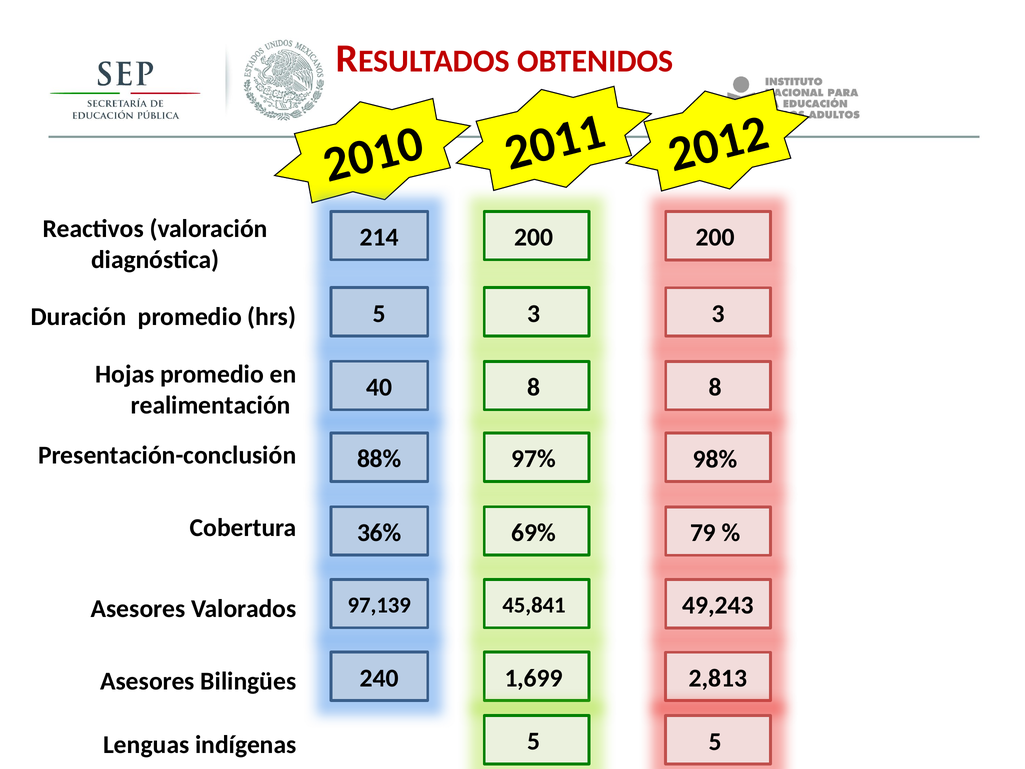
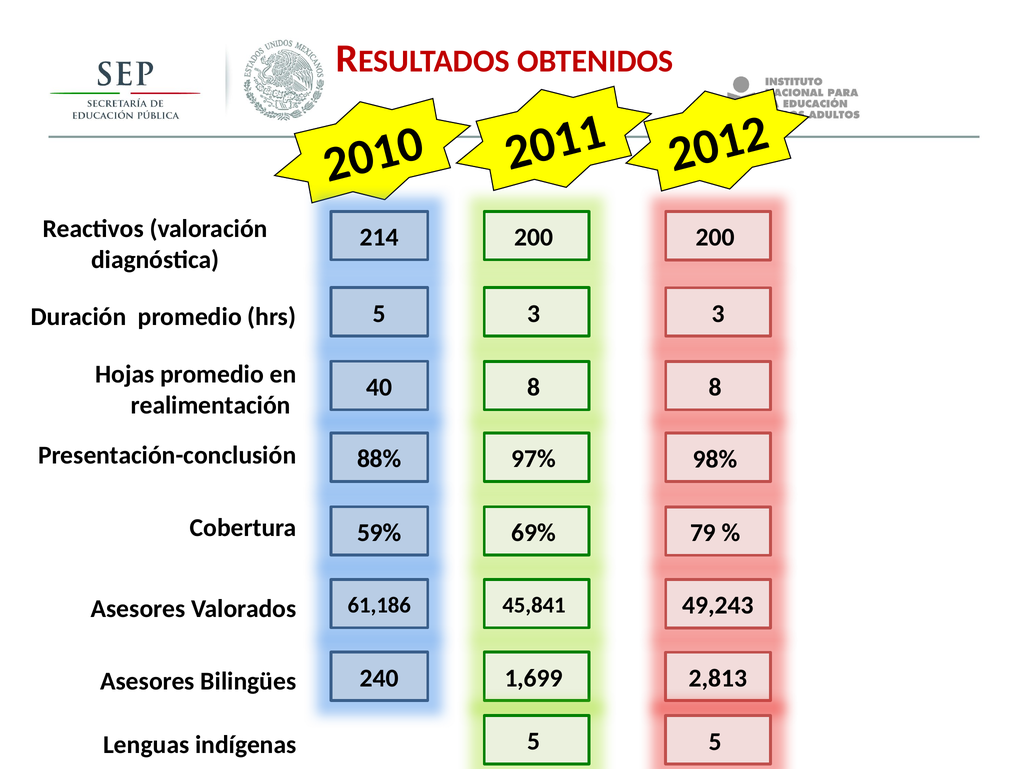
36%: 36% -> 59% (379, 533)
97,139: 97,139 -> 61,186 (379, 605)
